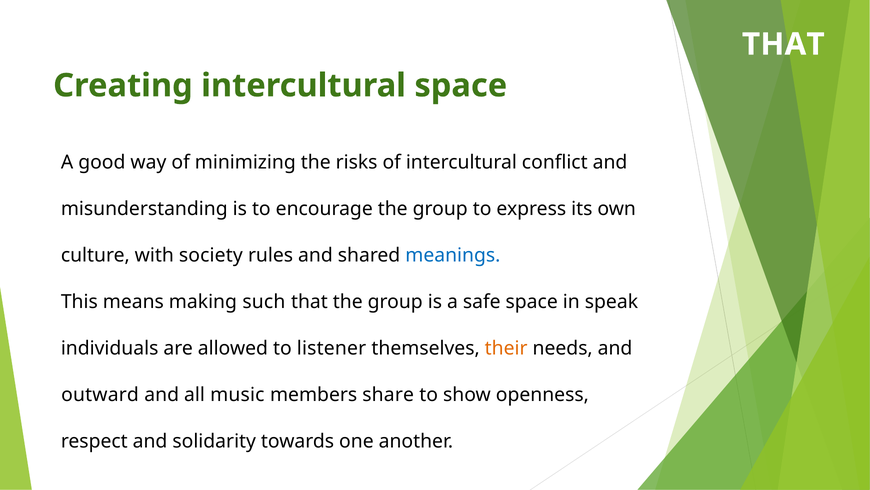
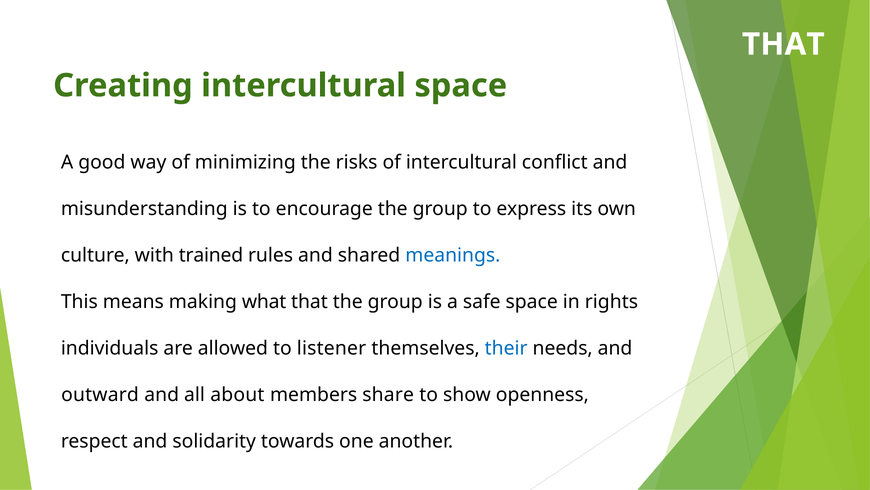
society: society -> trained (211, 255)
such: such -> what (264, 301)
speak: speak -> rights (611, 301)
their colour: orange -> blue (506, 348)
music: music -> about (237, 394)
